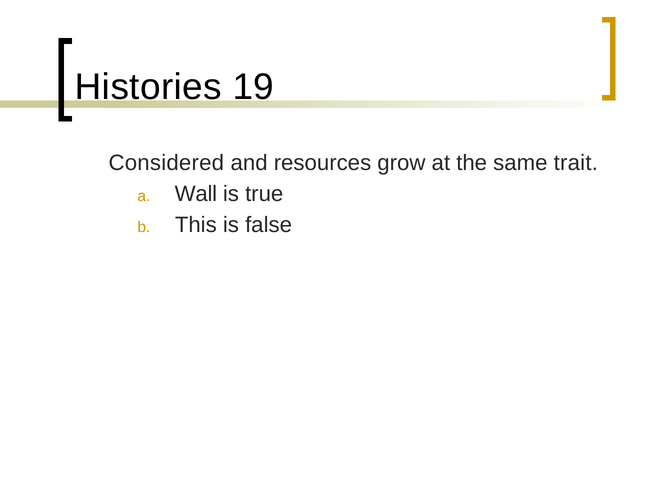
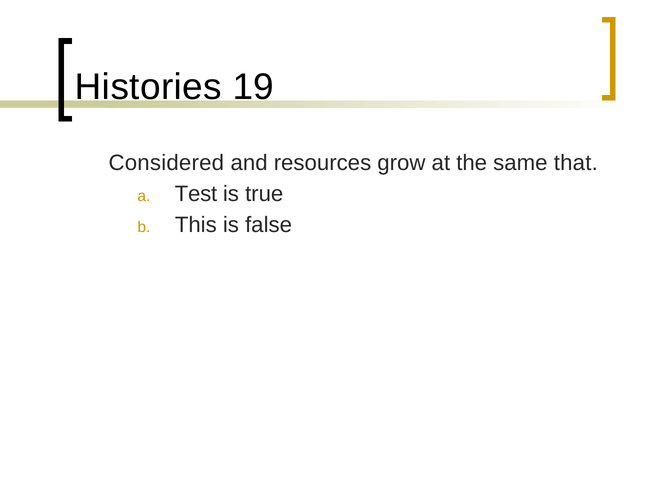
trait: trait -> that (576, 163)
Wall: Wall -> Test (196, 194)
